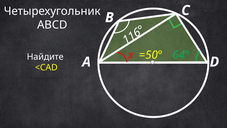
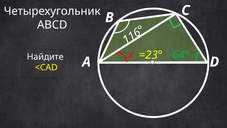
=50°: =50° -> =23° (151, 55)
